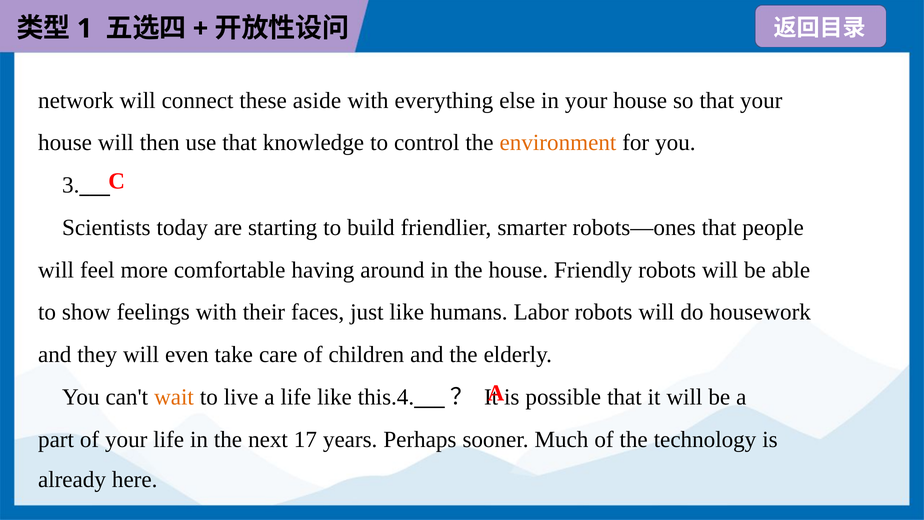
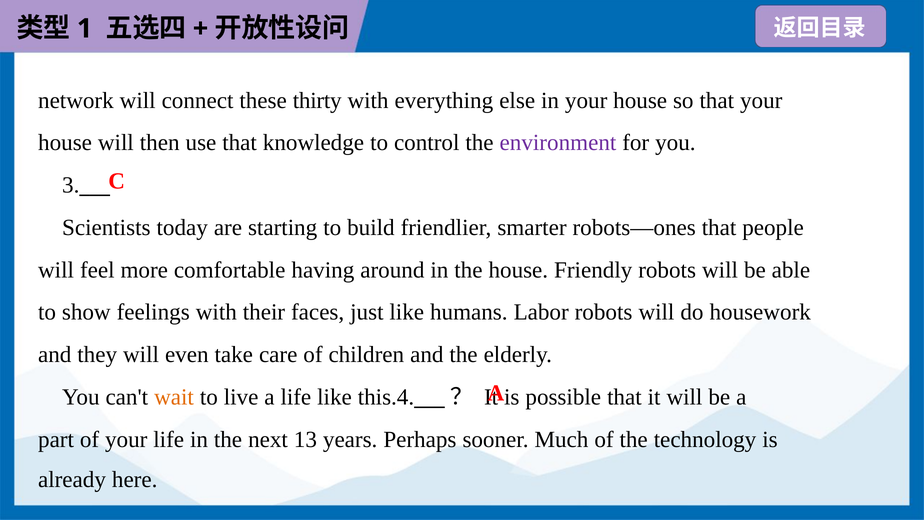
aside: aside -> thirty (317, 100)
environment colour: orange -> purple (558, 143)
17: 17 -> 13 (305, 439)
